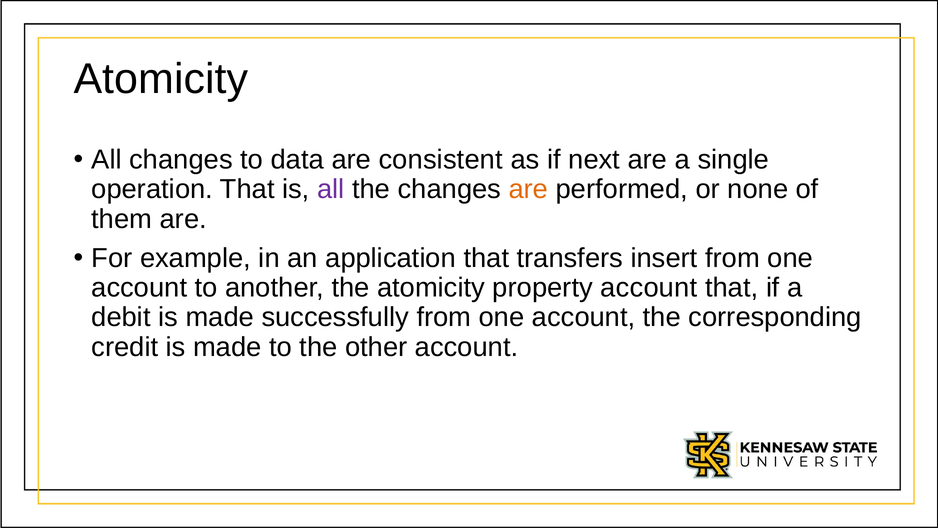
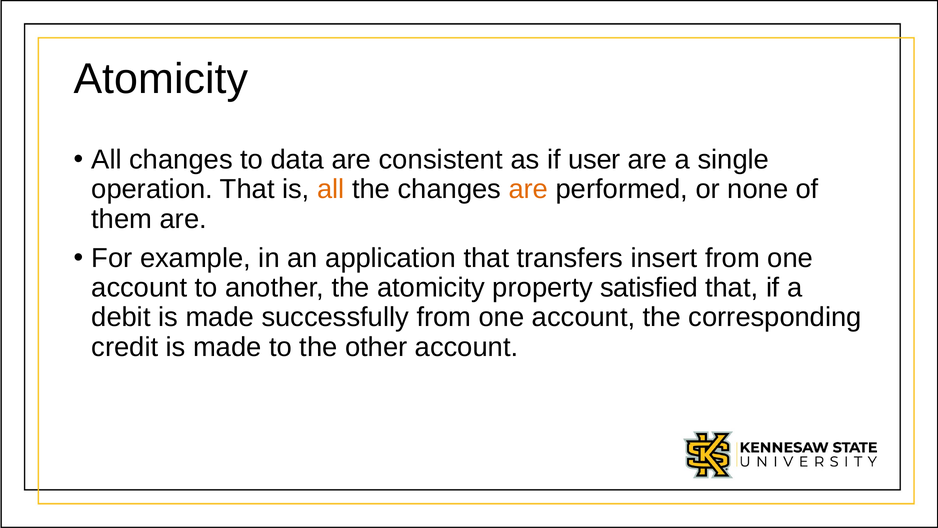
next: next -> user (594, 160)
all colour: purple -> orange (331, 189)
property account: account -> satisfied (649, 288)
